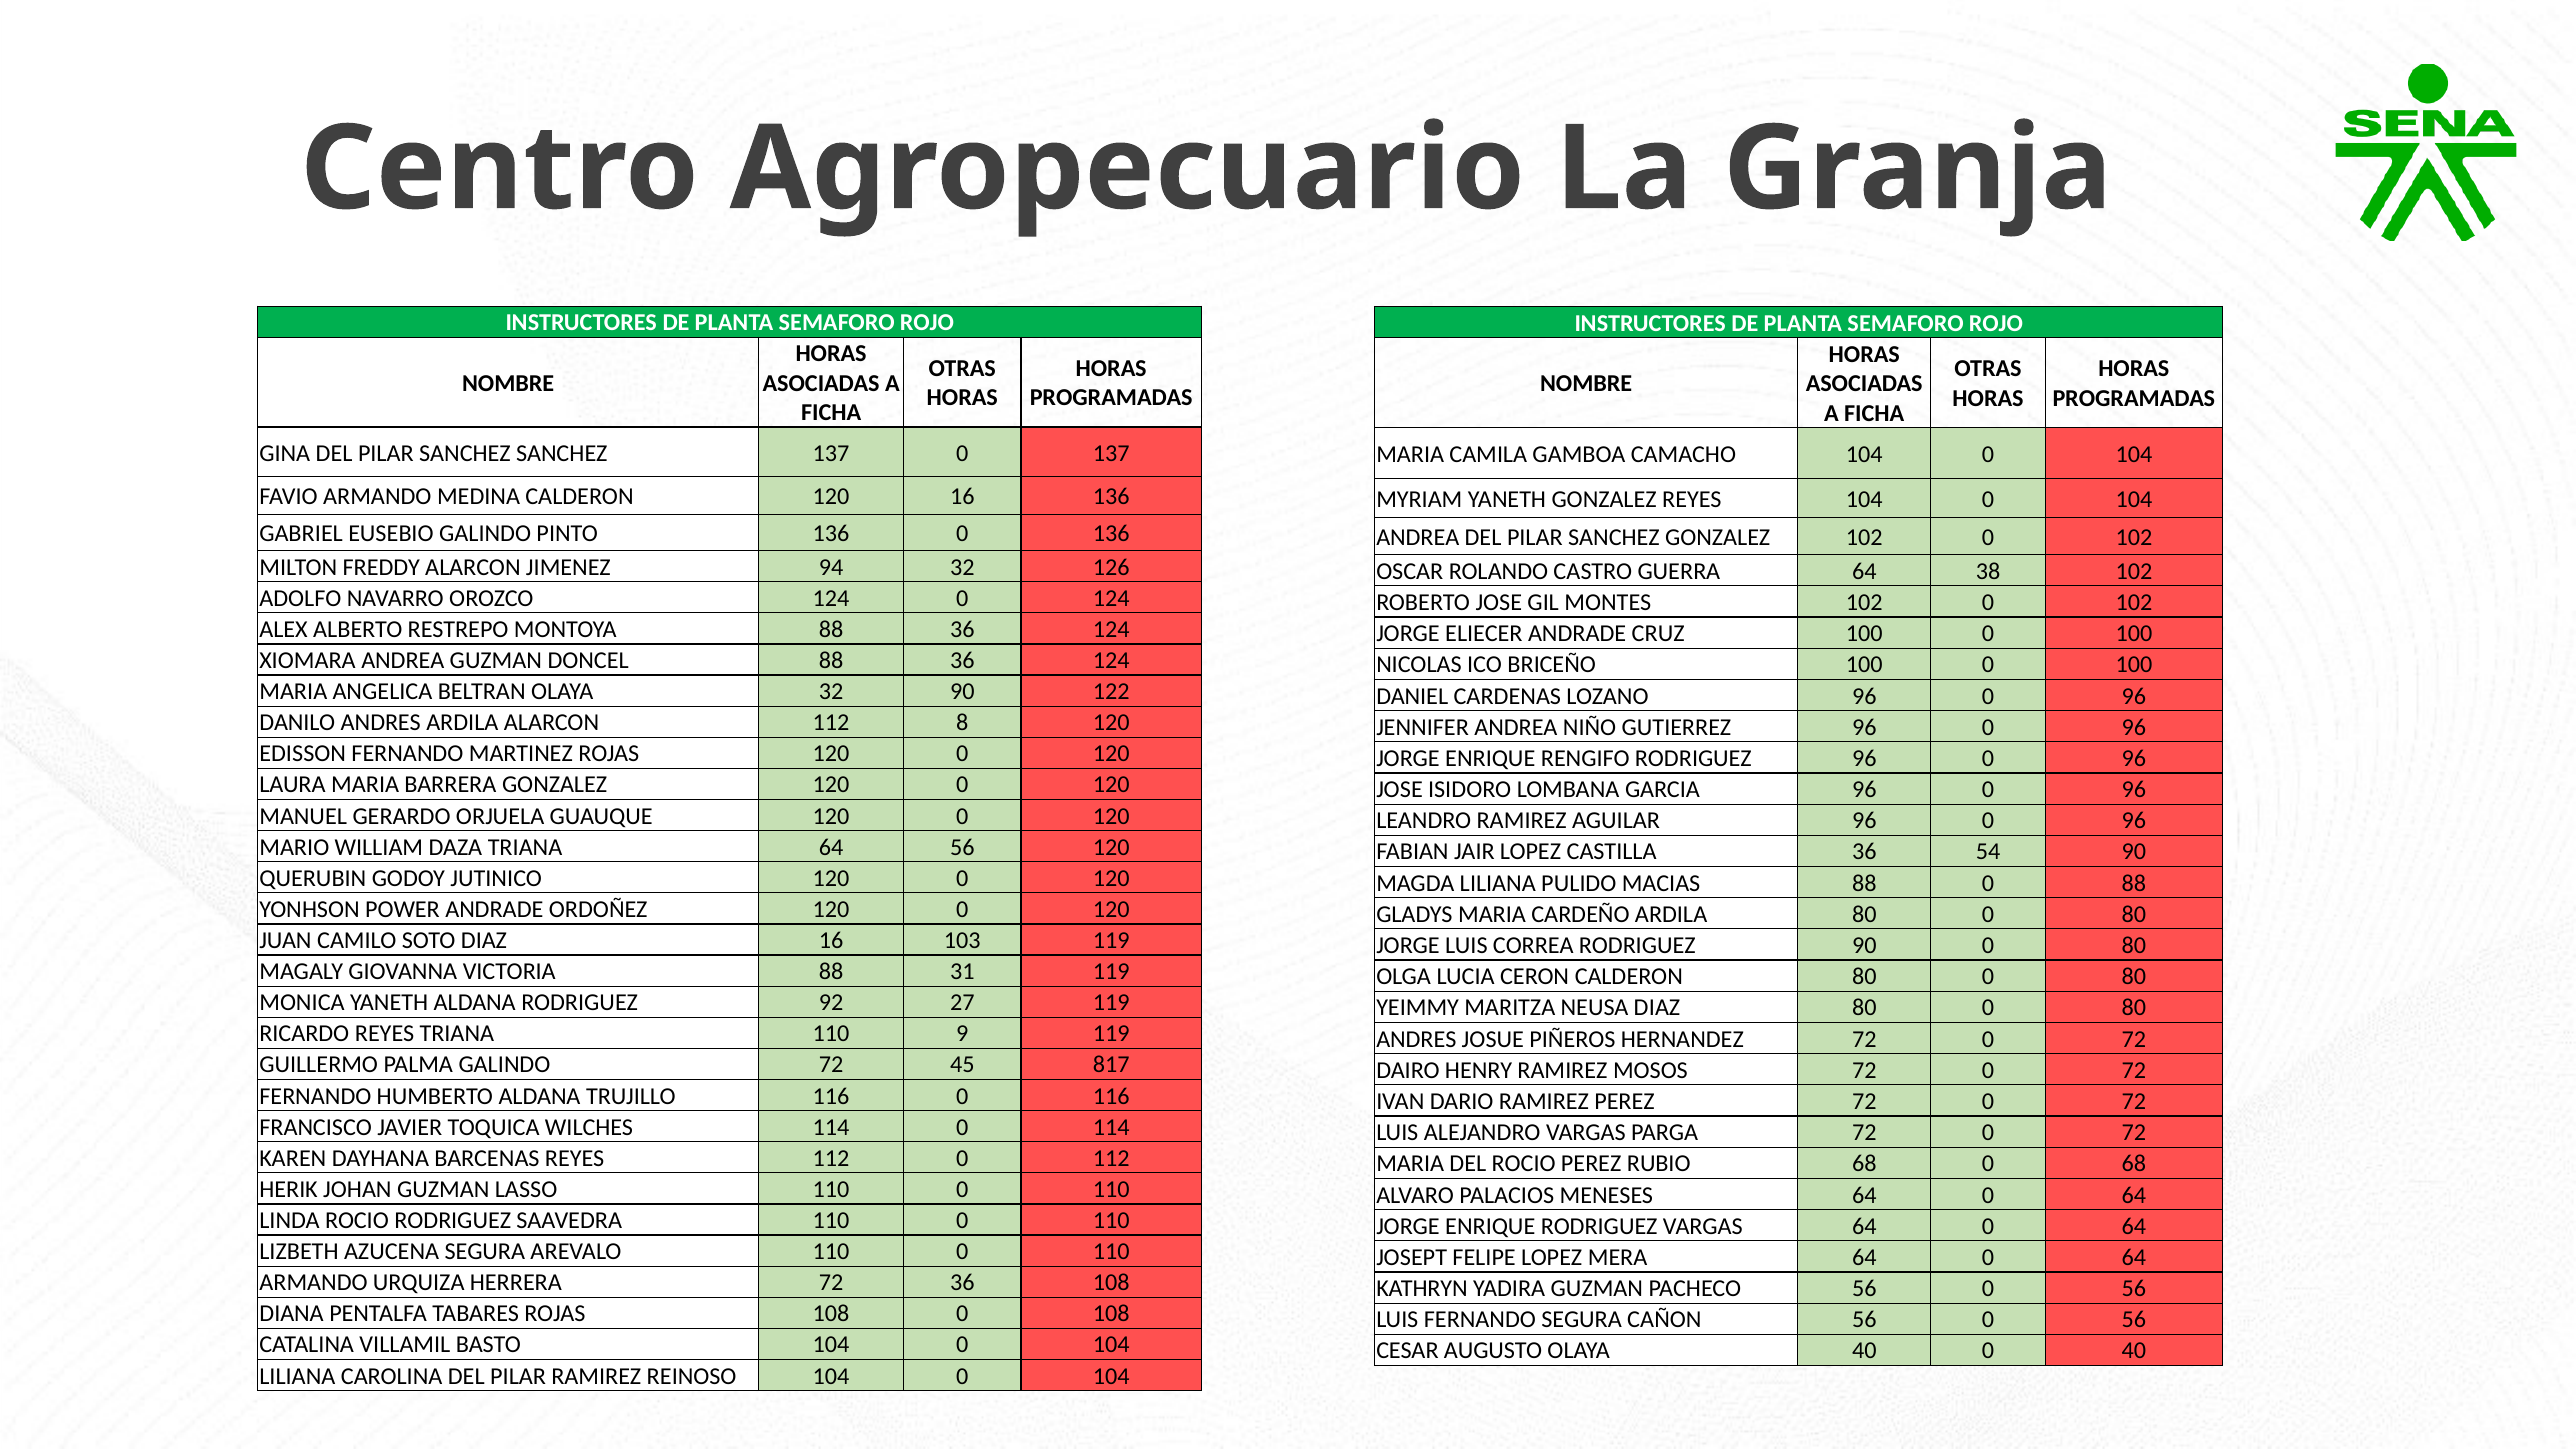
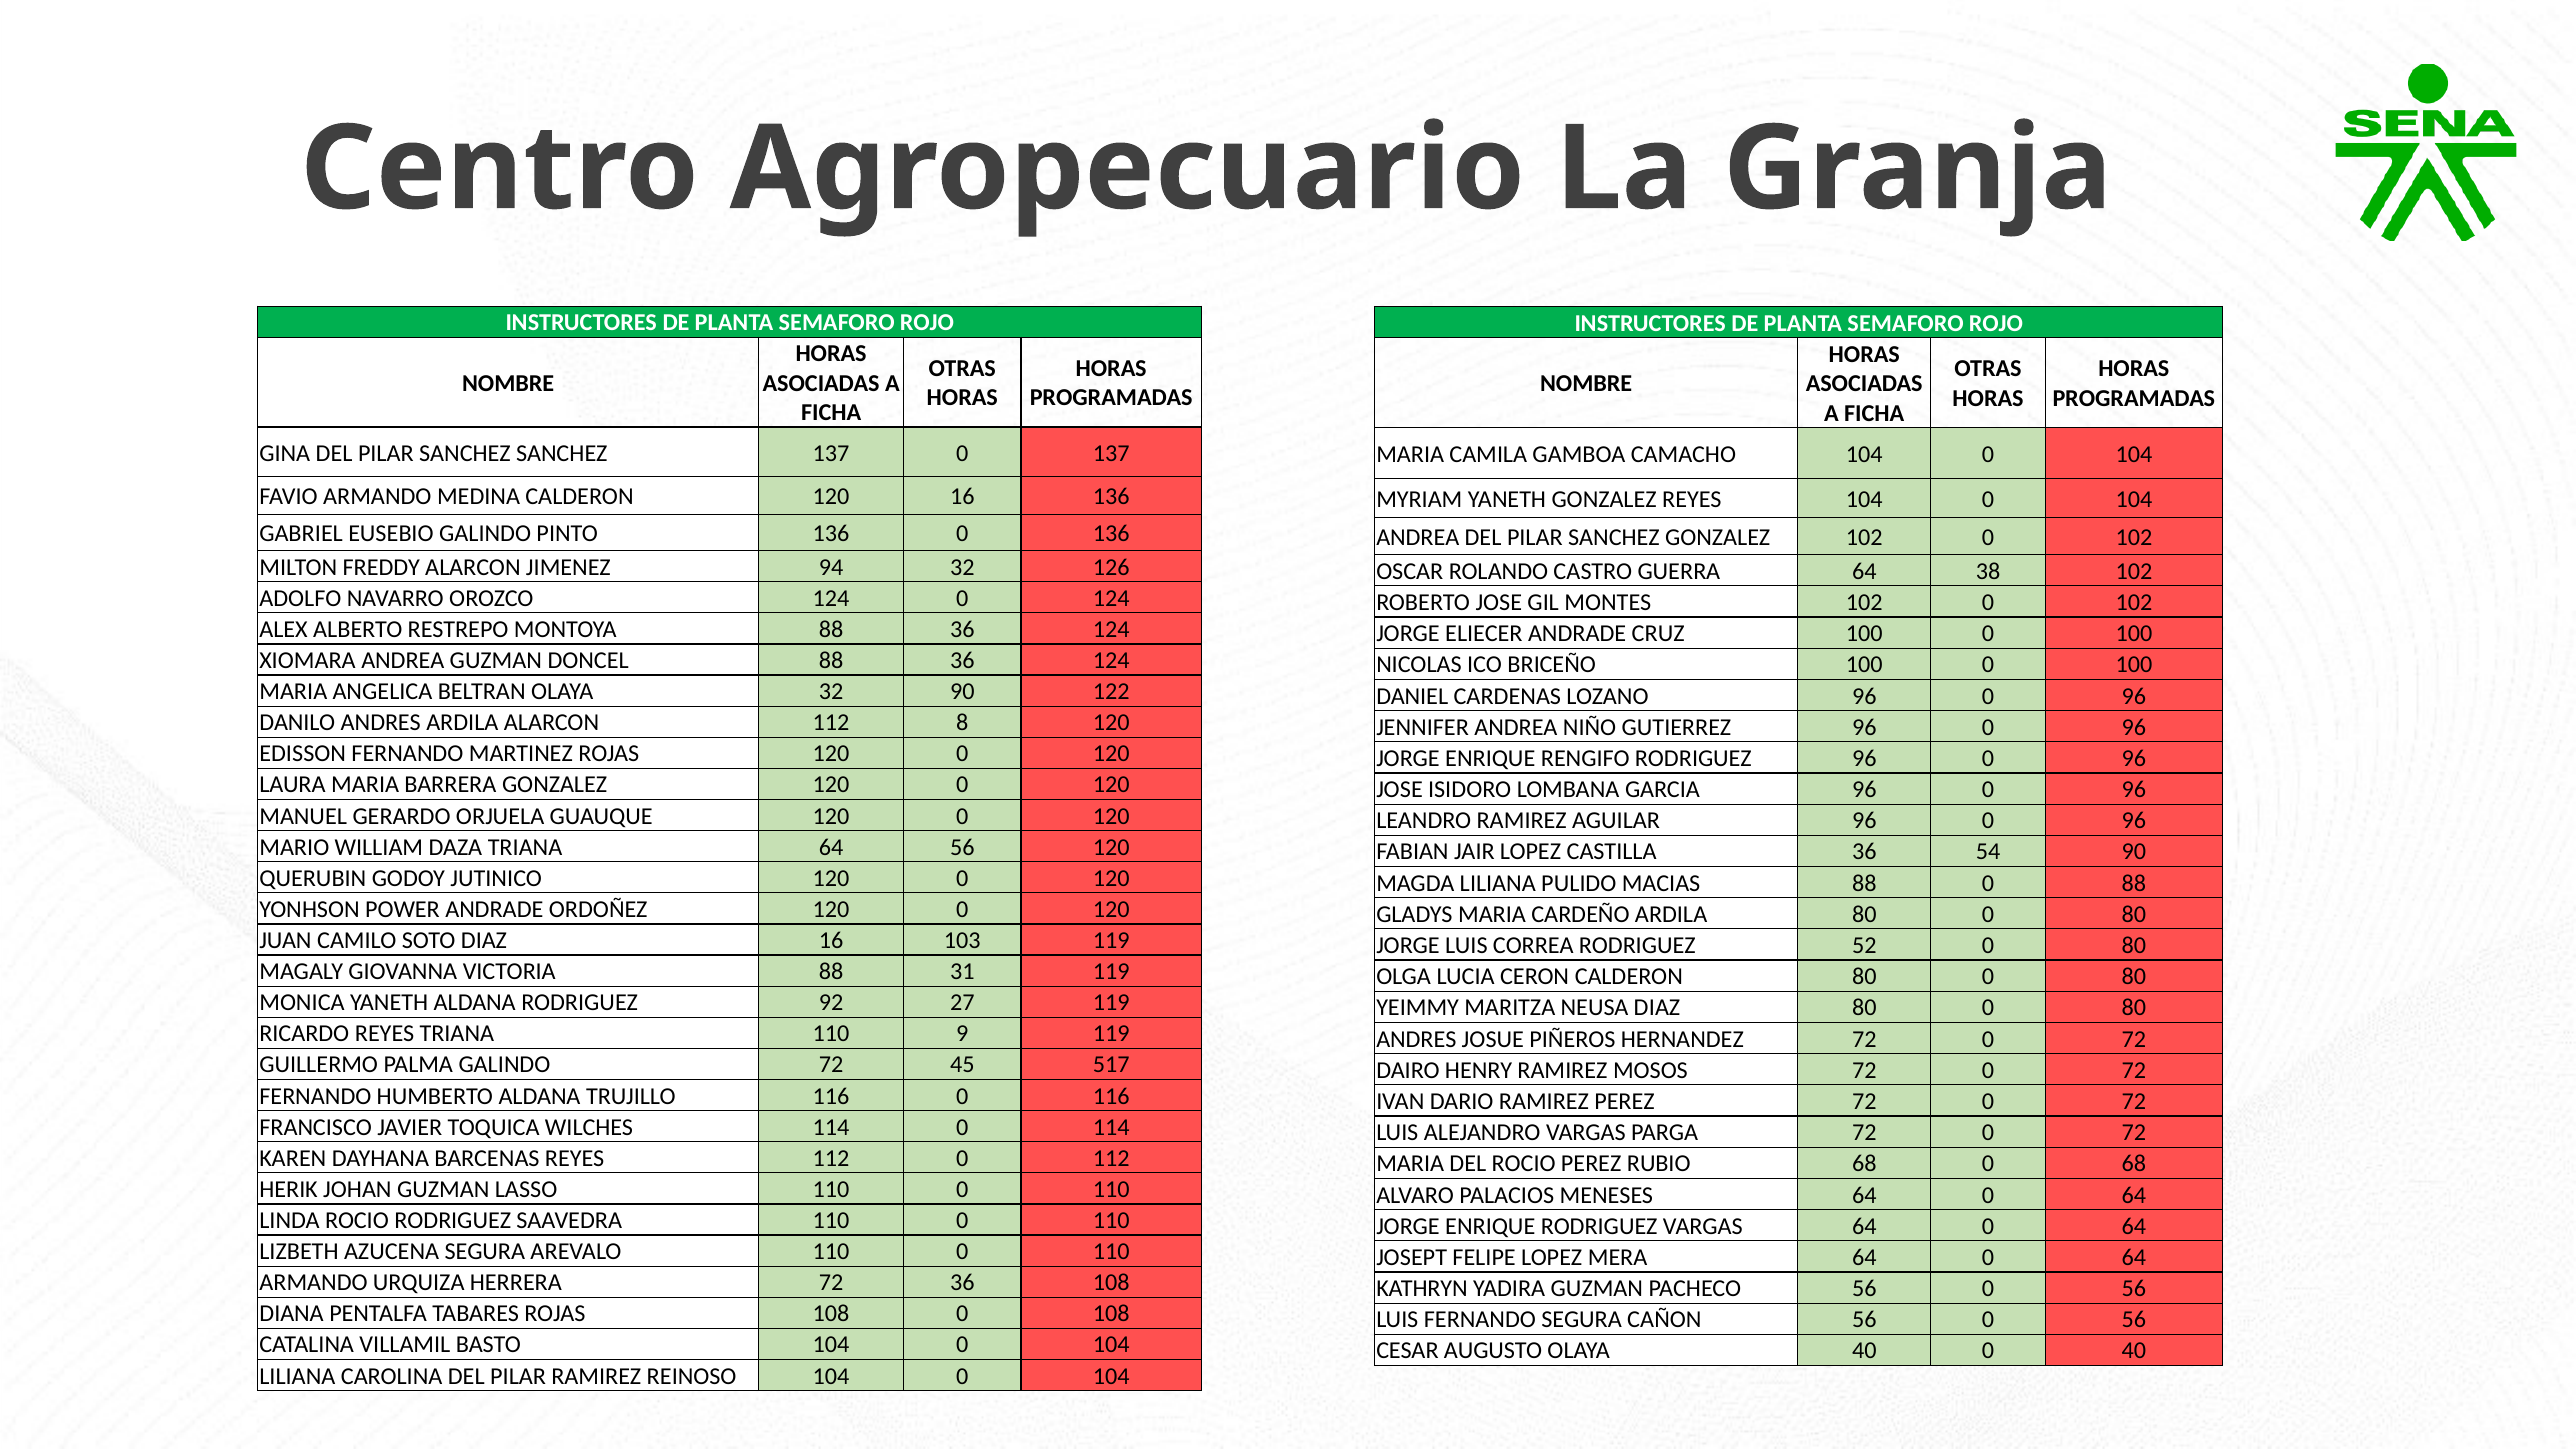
RODRIGUEZ 90: 90 -> 52 (1864, 946)
817: 817 -> 517 (1111, 1065)
